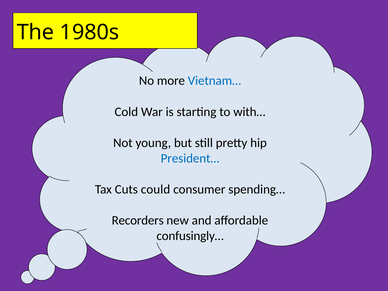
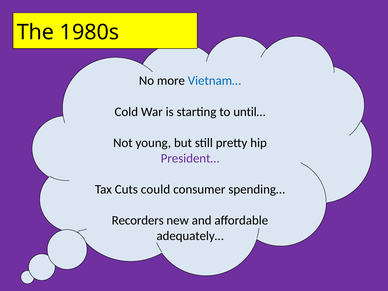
with…: with… -> until… (249, 112)
President… colour: blue -> purple (190, 158)
confusingly…: confusingly… -> adequately… (190, 236)
